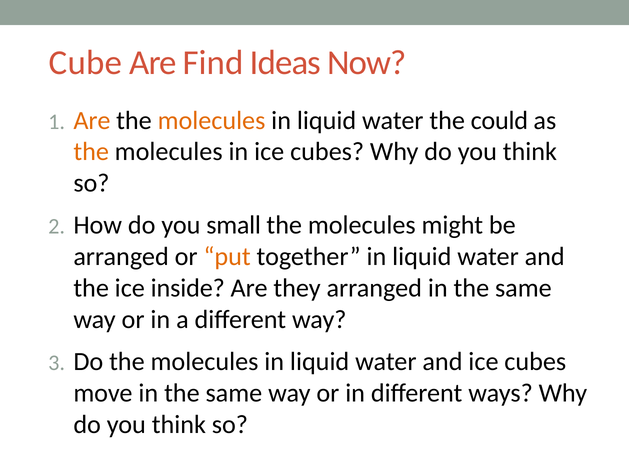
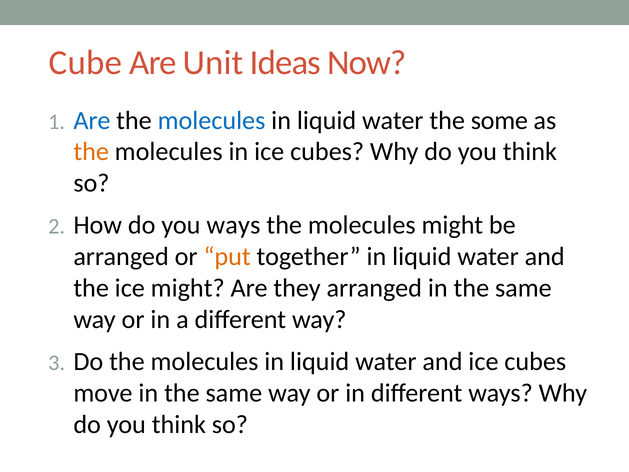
Find: Find -> Unit (213, 63)
Are colour: orange -> blue (92, 120)
molecules colour: orange -> blue (212, 120)
could: could -> some (499, 120)
you small: small -> ways (233, 225)
ice inside: inside -> might (188, 288)
